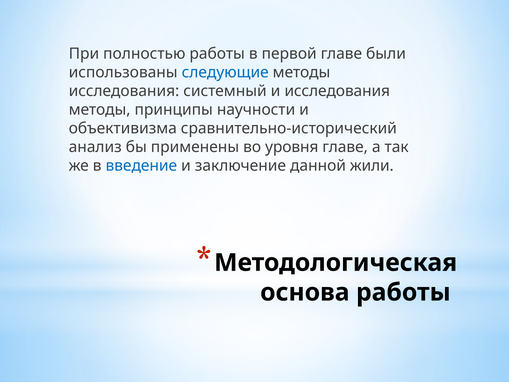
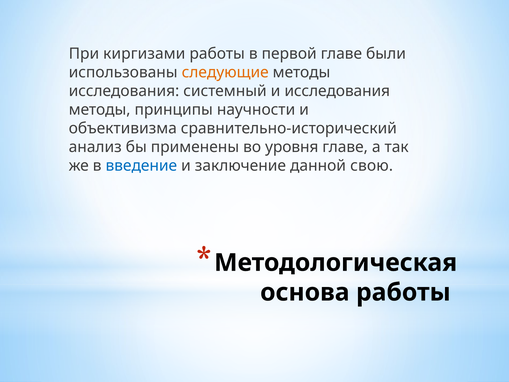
полностью: полностью -> киргизами (144, 54)
следующие colour: blue -> orange (225, 72)
жили: жили -> свою (372, 166)
